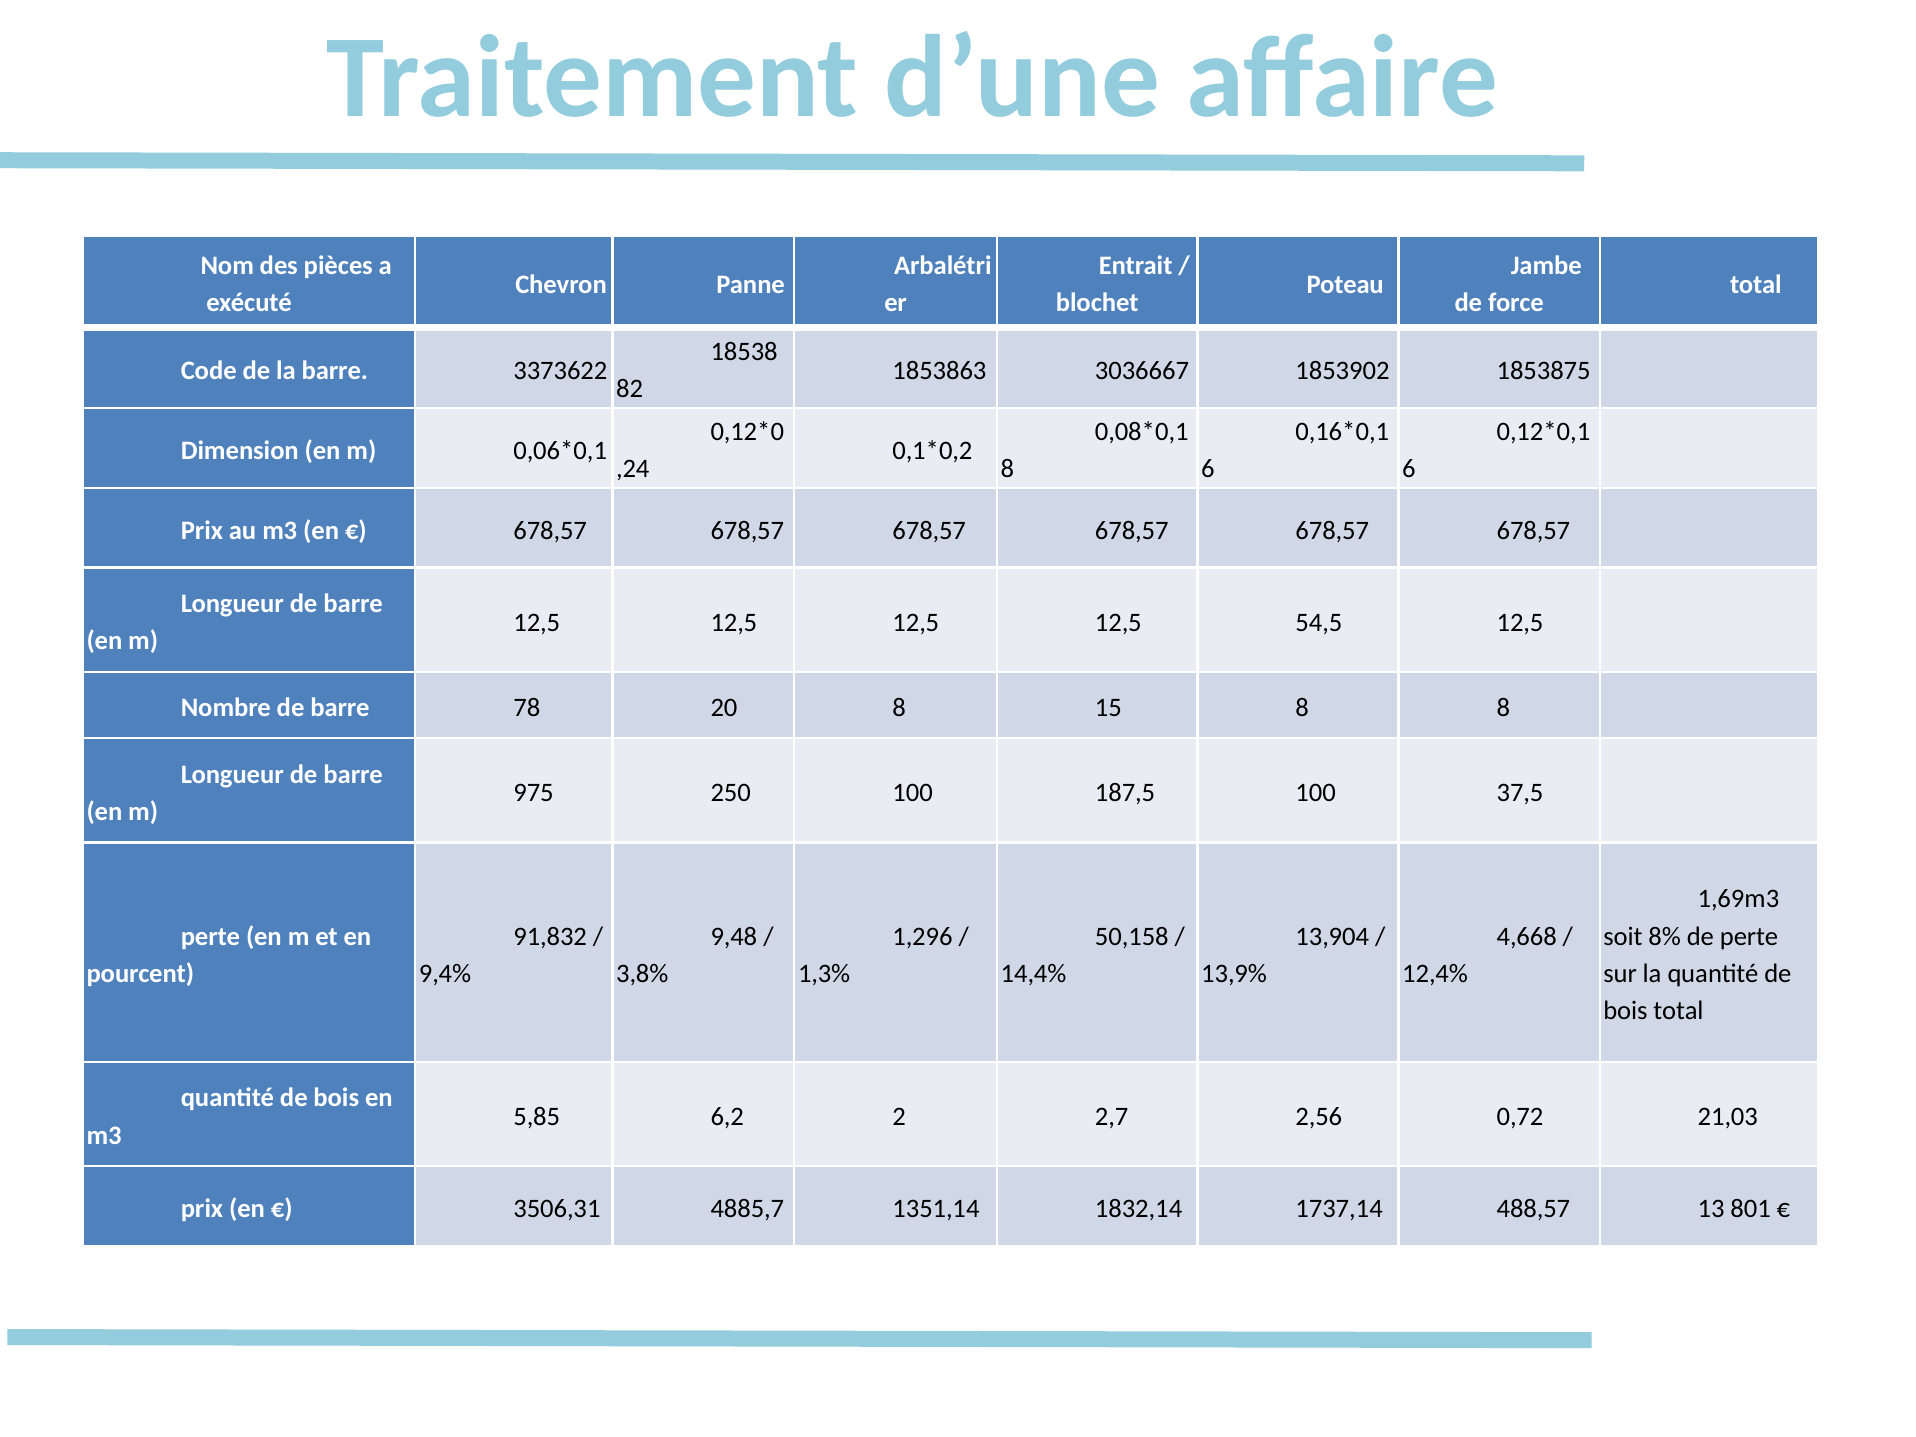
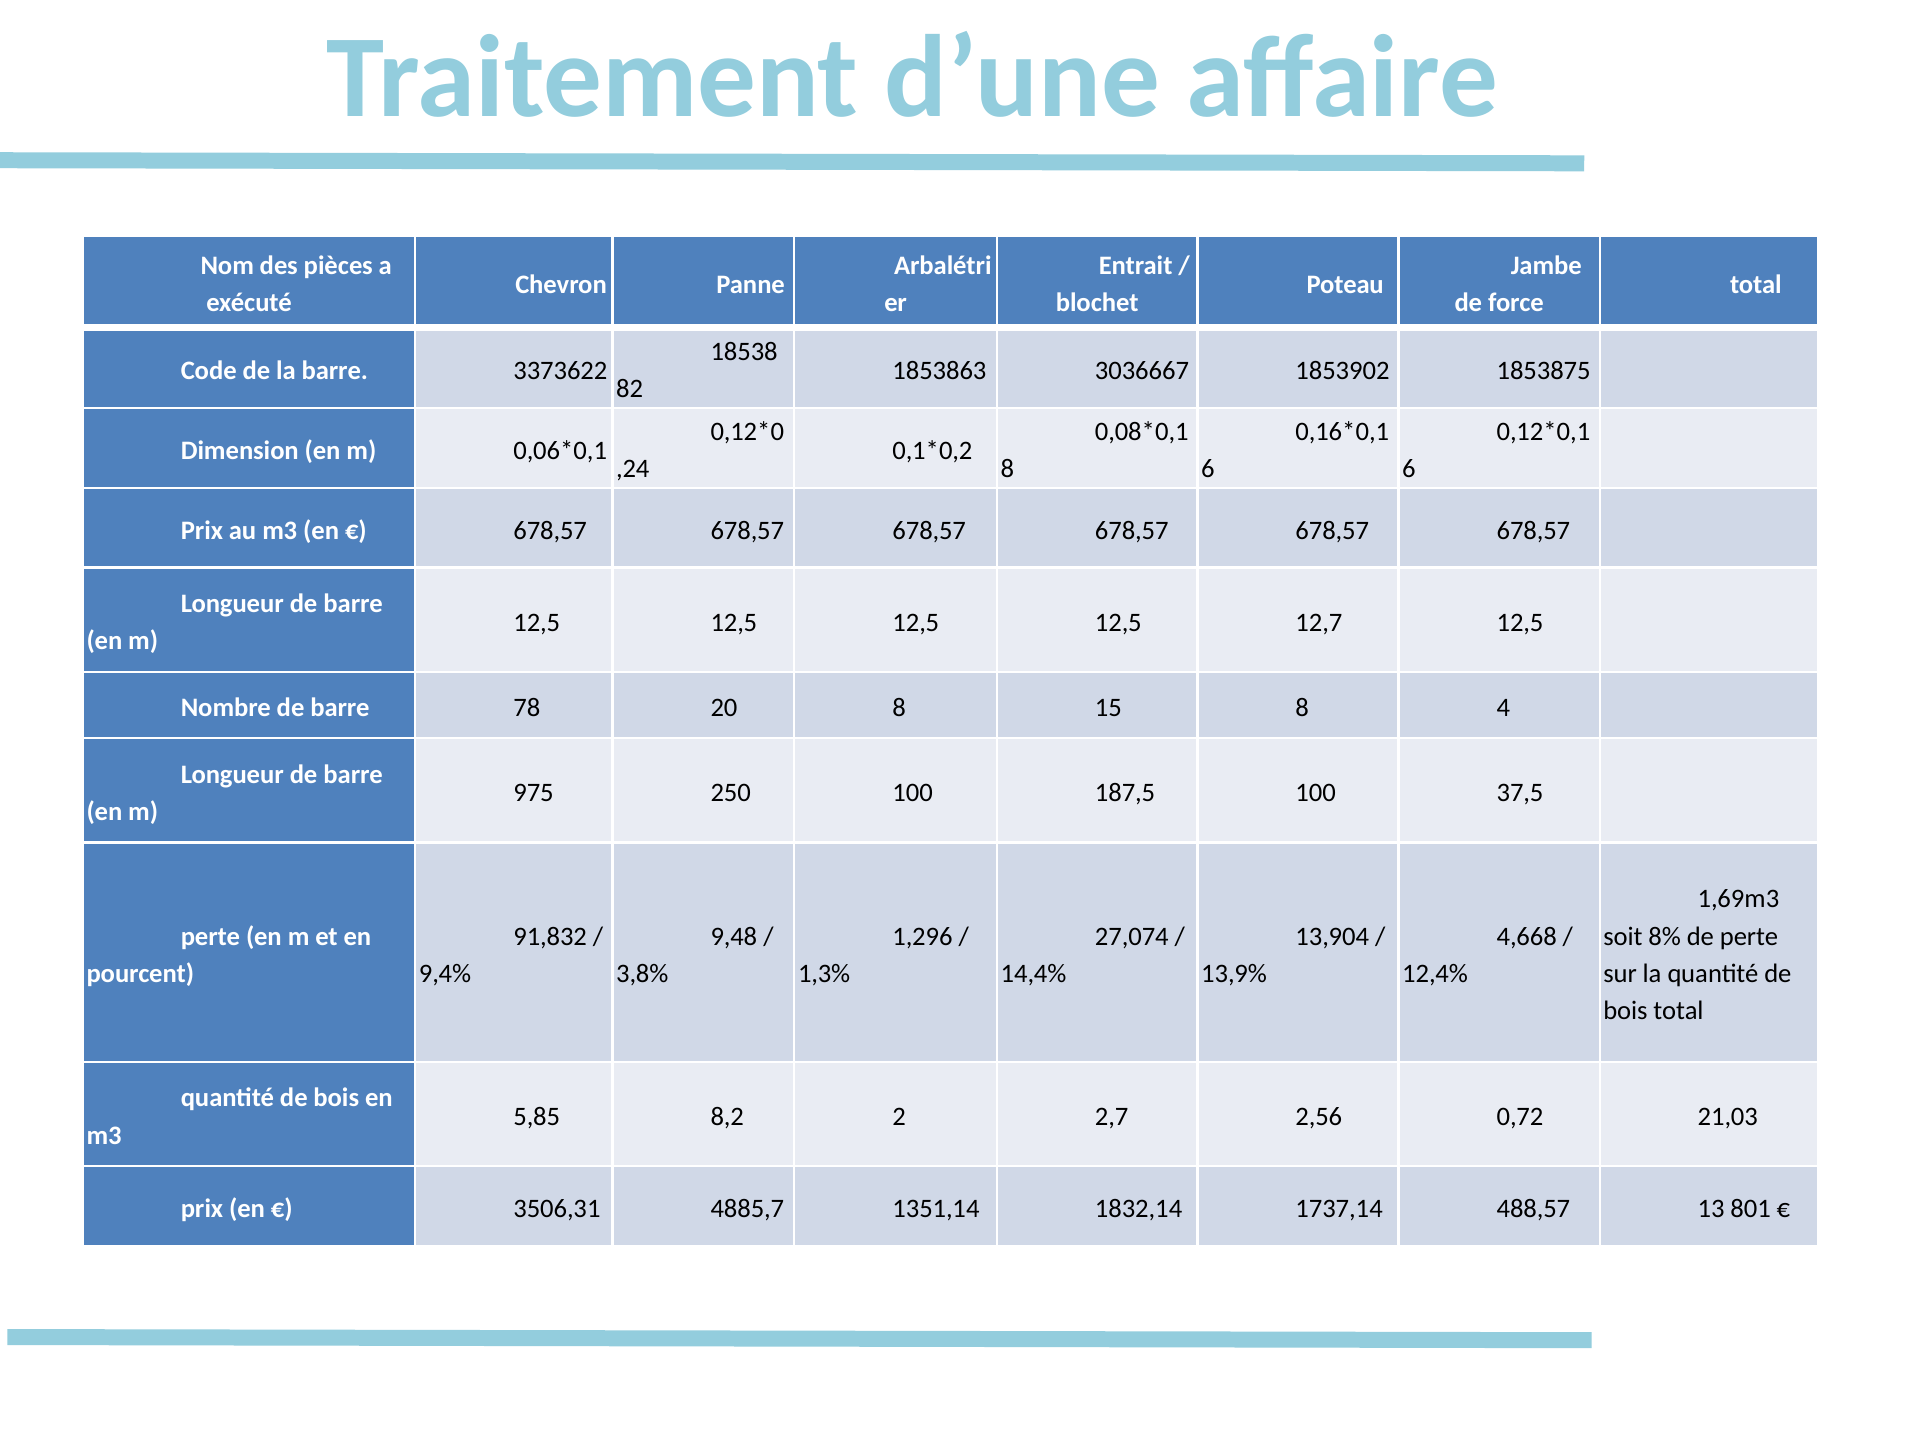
54,5: 54,5 -> 12,7 (1319, 622)
8 8: 8 -> 4 (1503, 708)
50,158: 50,158 -> 27,074 (1132, 936)
6,2: 6,2 -> 8,2 (727, 1117)
